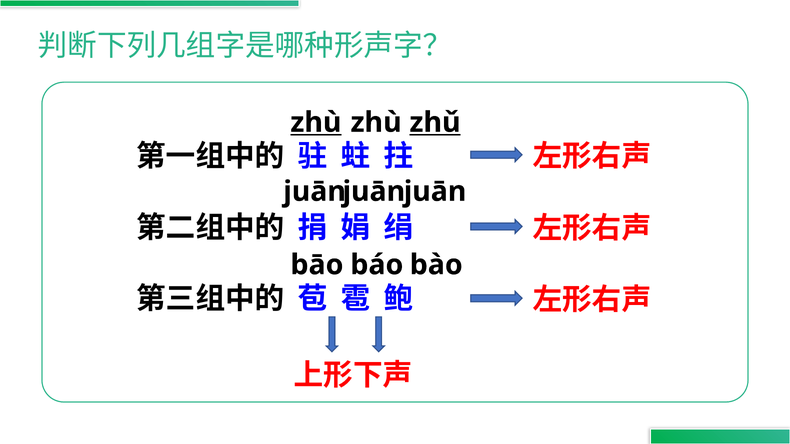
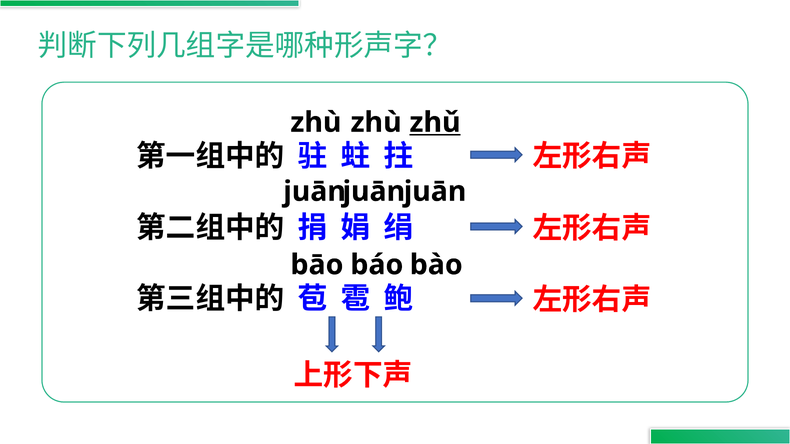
zhù underline: present -> none (316, 123)
